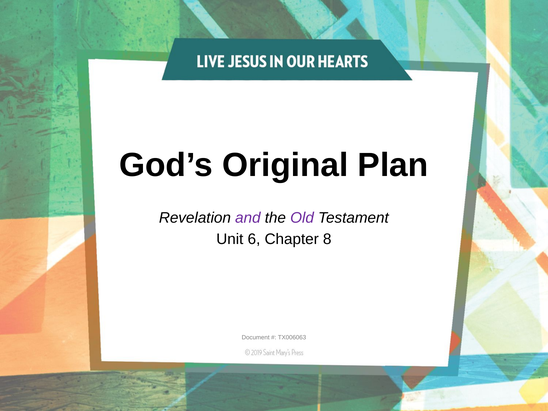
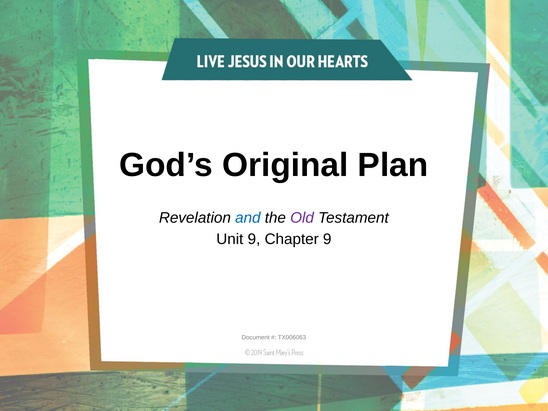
and colour: purple -> blue (248, 218)
Unit 6: 6 -> 9 (254, 239)
Chapter 8: 8 -> 9 (327, 239)
